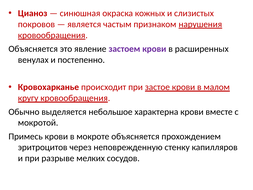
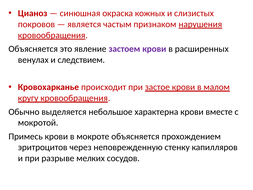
постепенно: постепенно -> следствием (81, 60)
